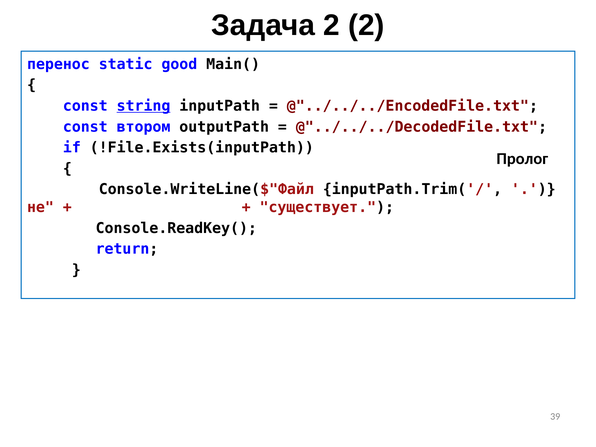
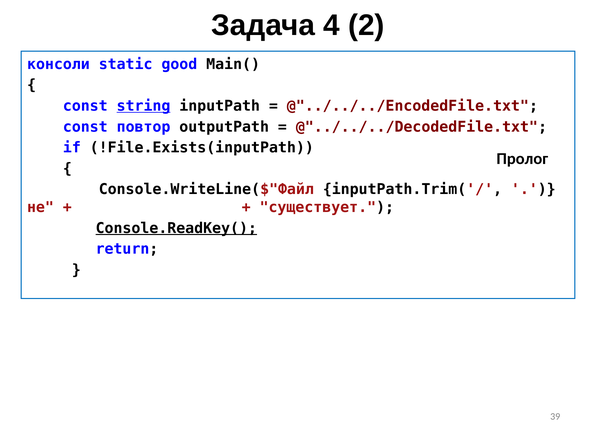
Задача 2: 2 -> 4 (332, 25)
перенос: перенос -> консоли (58, 64)
втором: втором -> повтор (144, 127)
Console.ReadKey( underline: none -> present (176, 228)
